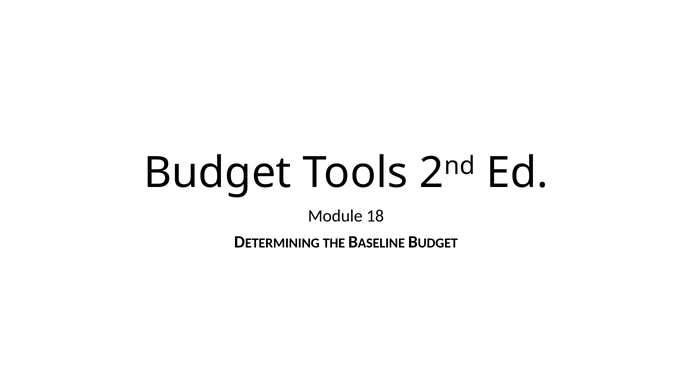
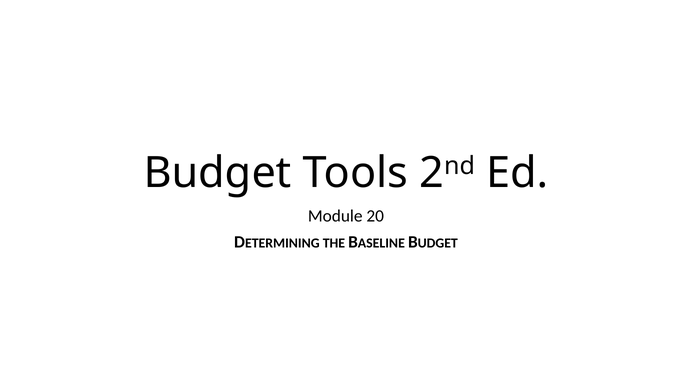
18: 18 -> 20 (375, 216)
